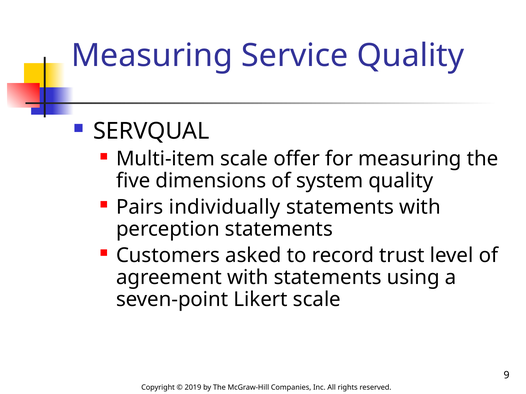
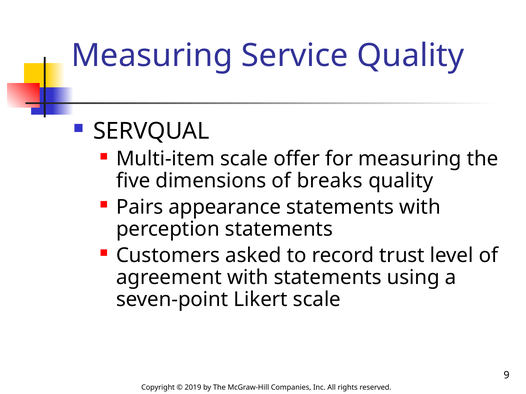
system: system -> breaks (330, 181)
individually: individually -> appearance (225, 207)
